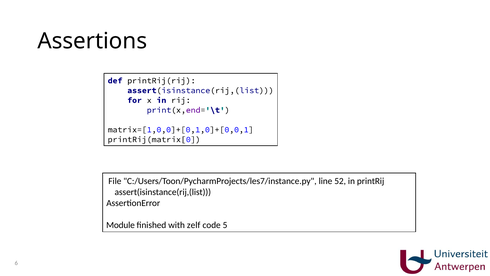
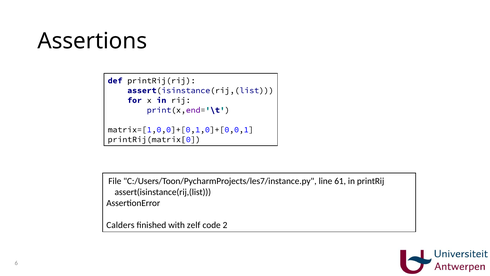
52: 52 -> 61 (340, 181)
Module: Module -> Calders (120, 225)
5: 5 -> 2 (225, 225)
